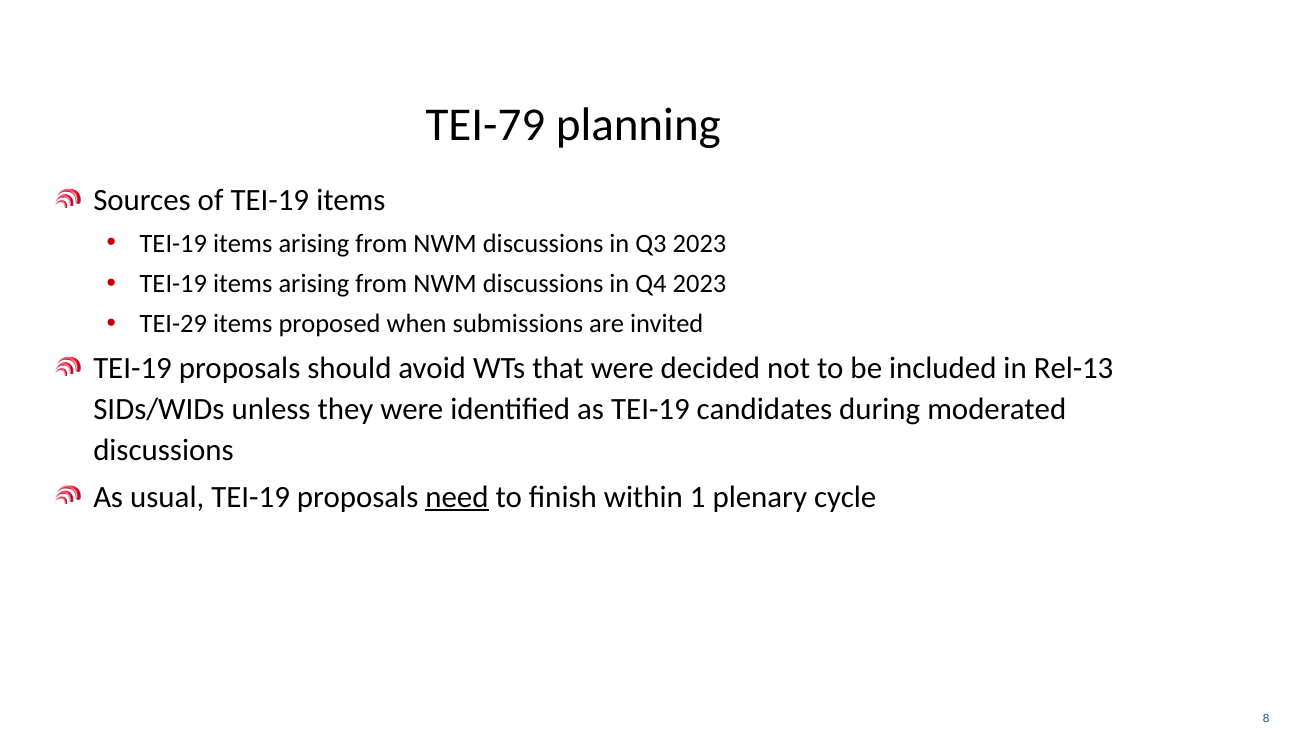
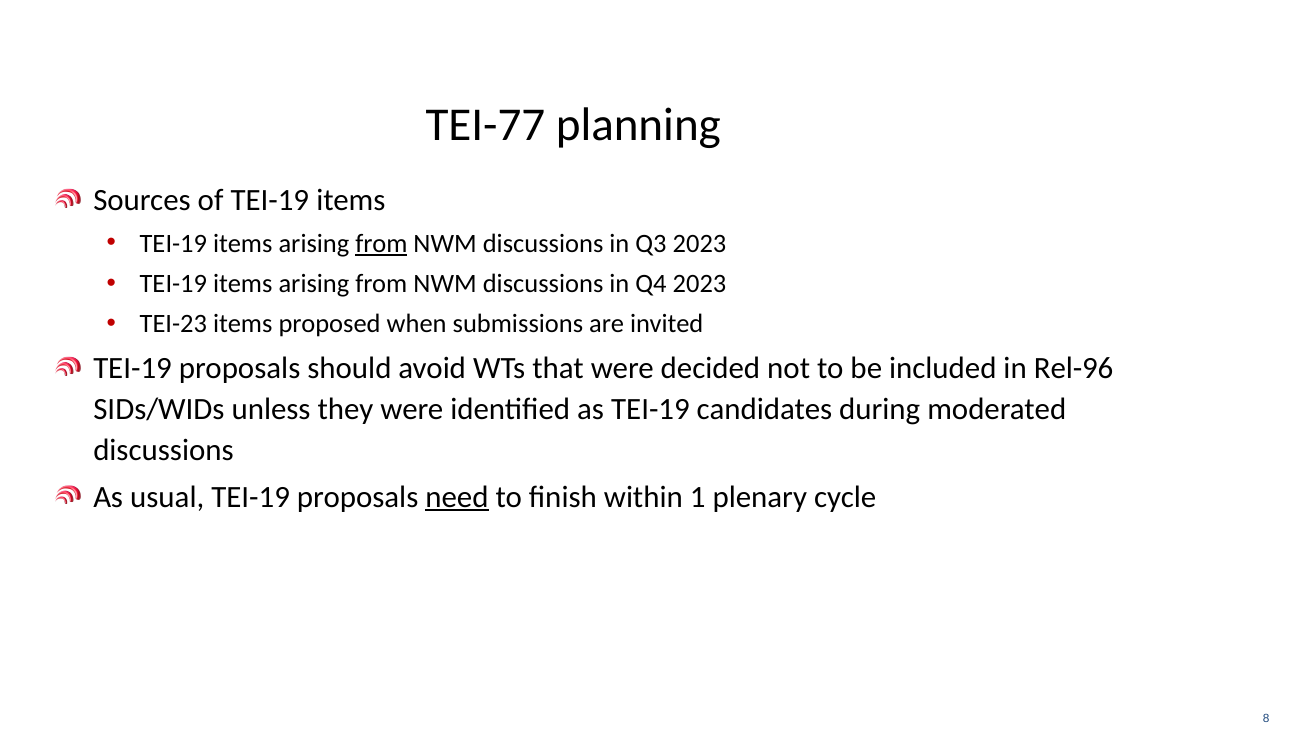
TEI-79: TEI-79 -> TEI-77 (485, 125)
from underline: none -> present (381, 243)
TEI-29: TEI-29 -> TEI-23 (173, 324)
Rel-13: Rel-13 -> Rel-96 (1074, 368)
